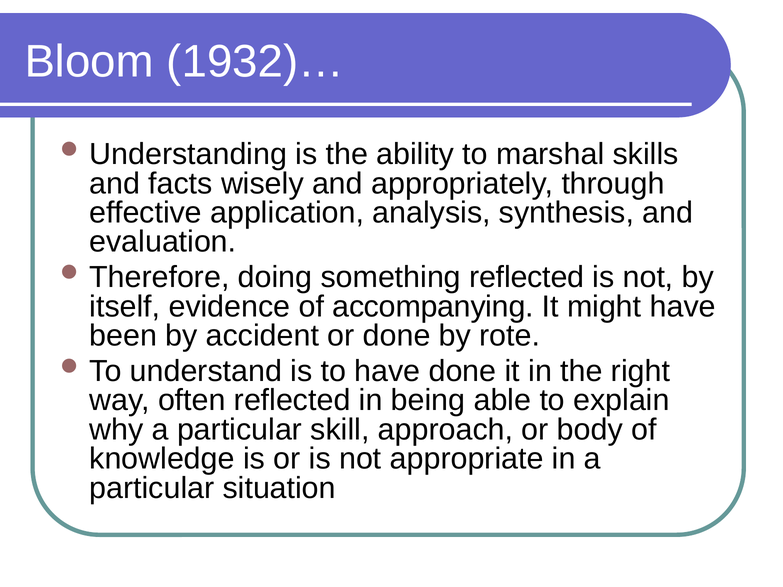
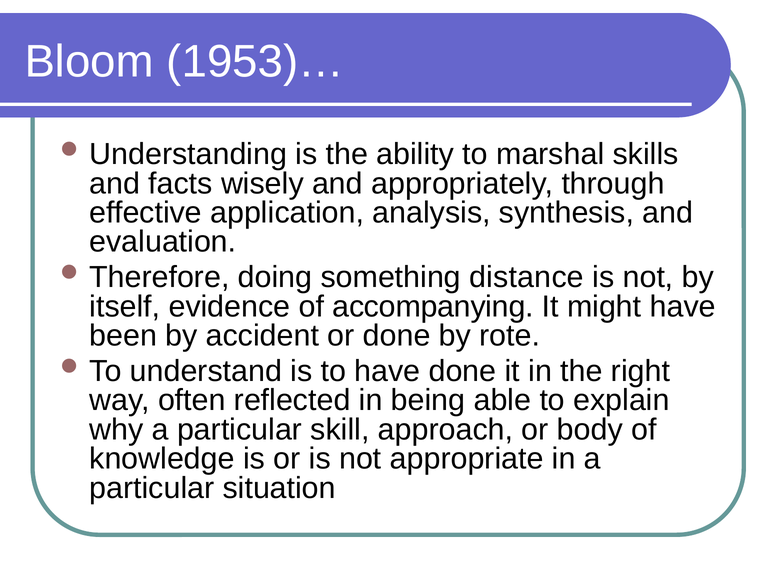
1932)…: 1932)… -> 1953)… (255, 62)
something reflected: reflected -> distance (527, 277)
